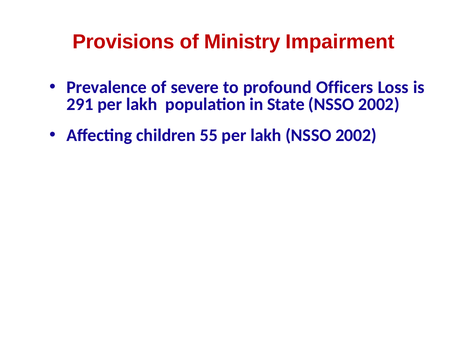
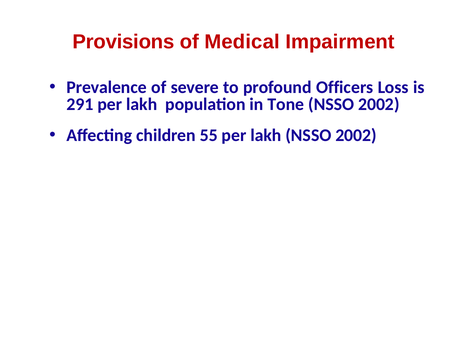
Ministry: Ministry -> Medical (242, 42)
State: State -> Tone (286, 104)
